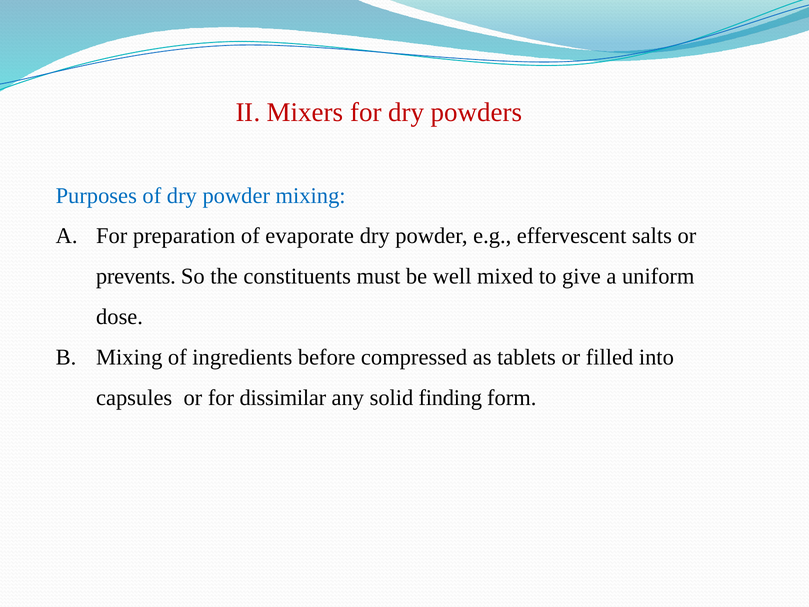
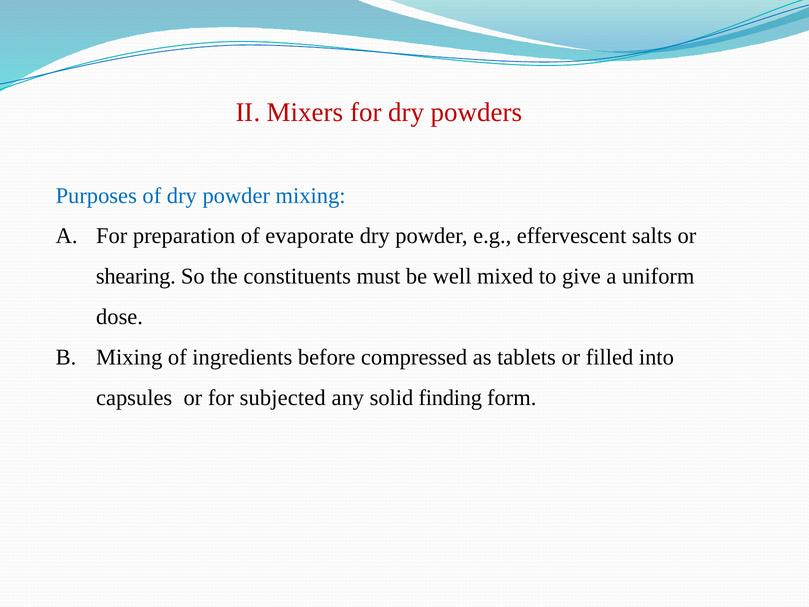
prevents: prevents -> shearing (136, 276)
dissimilar: dissimilar -> subjected (283, 398)
